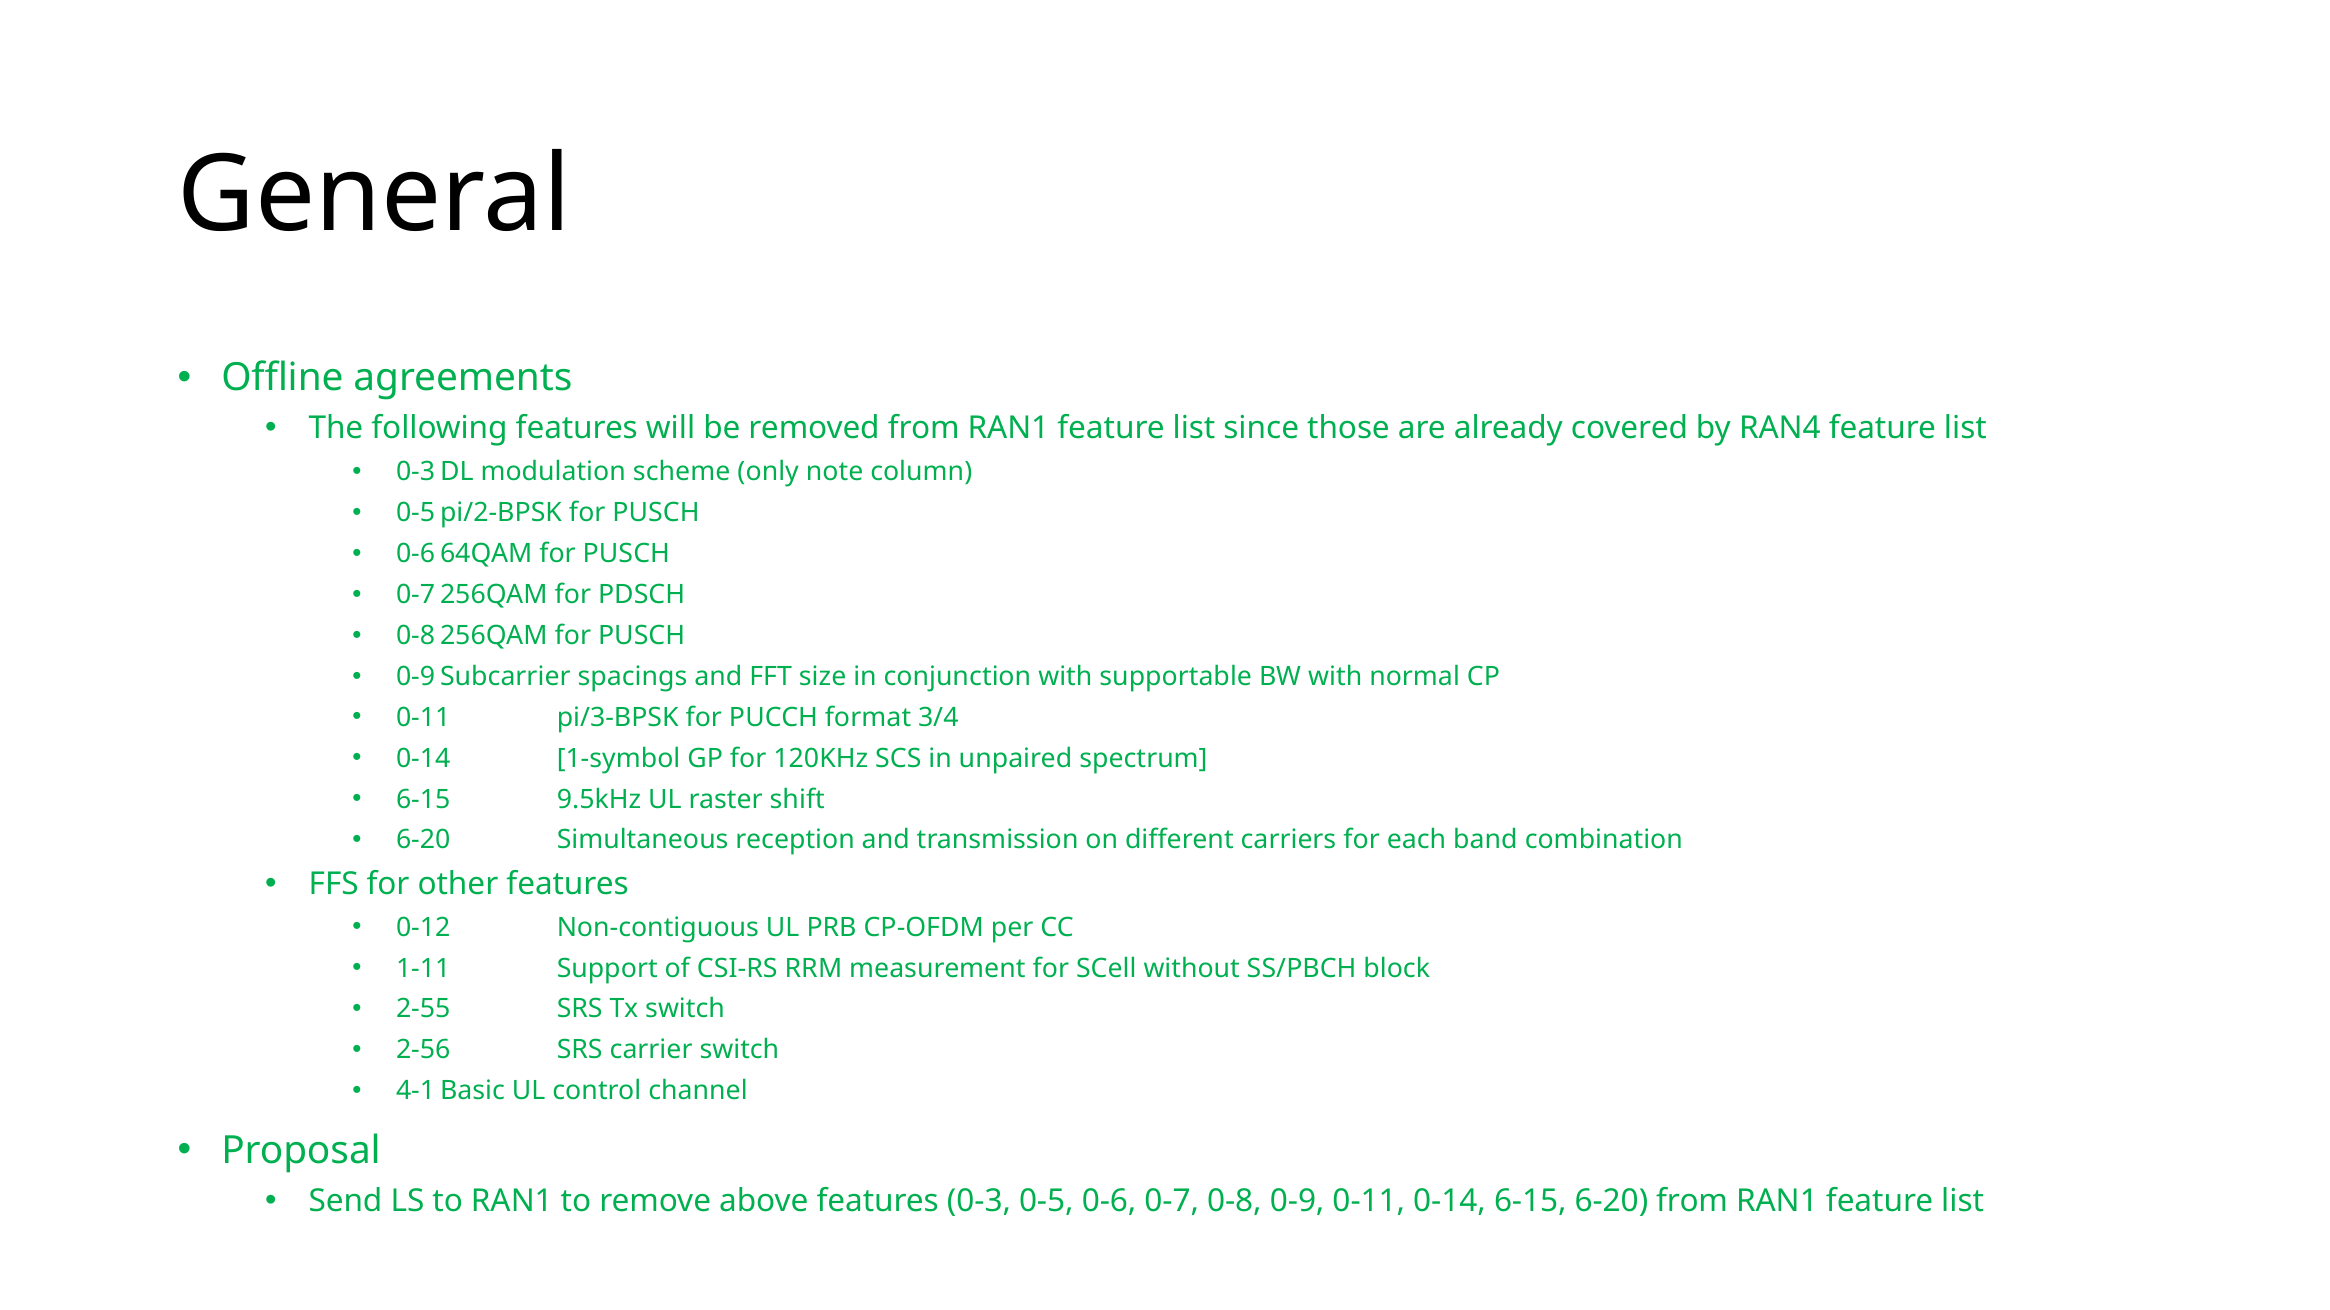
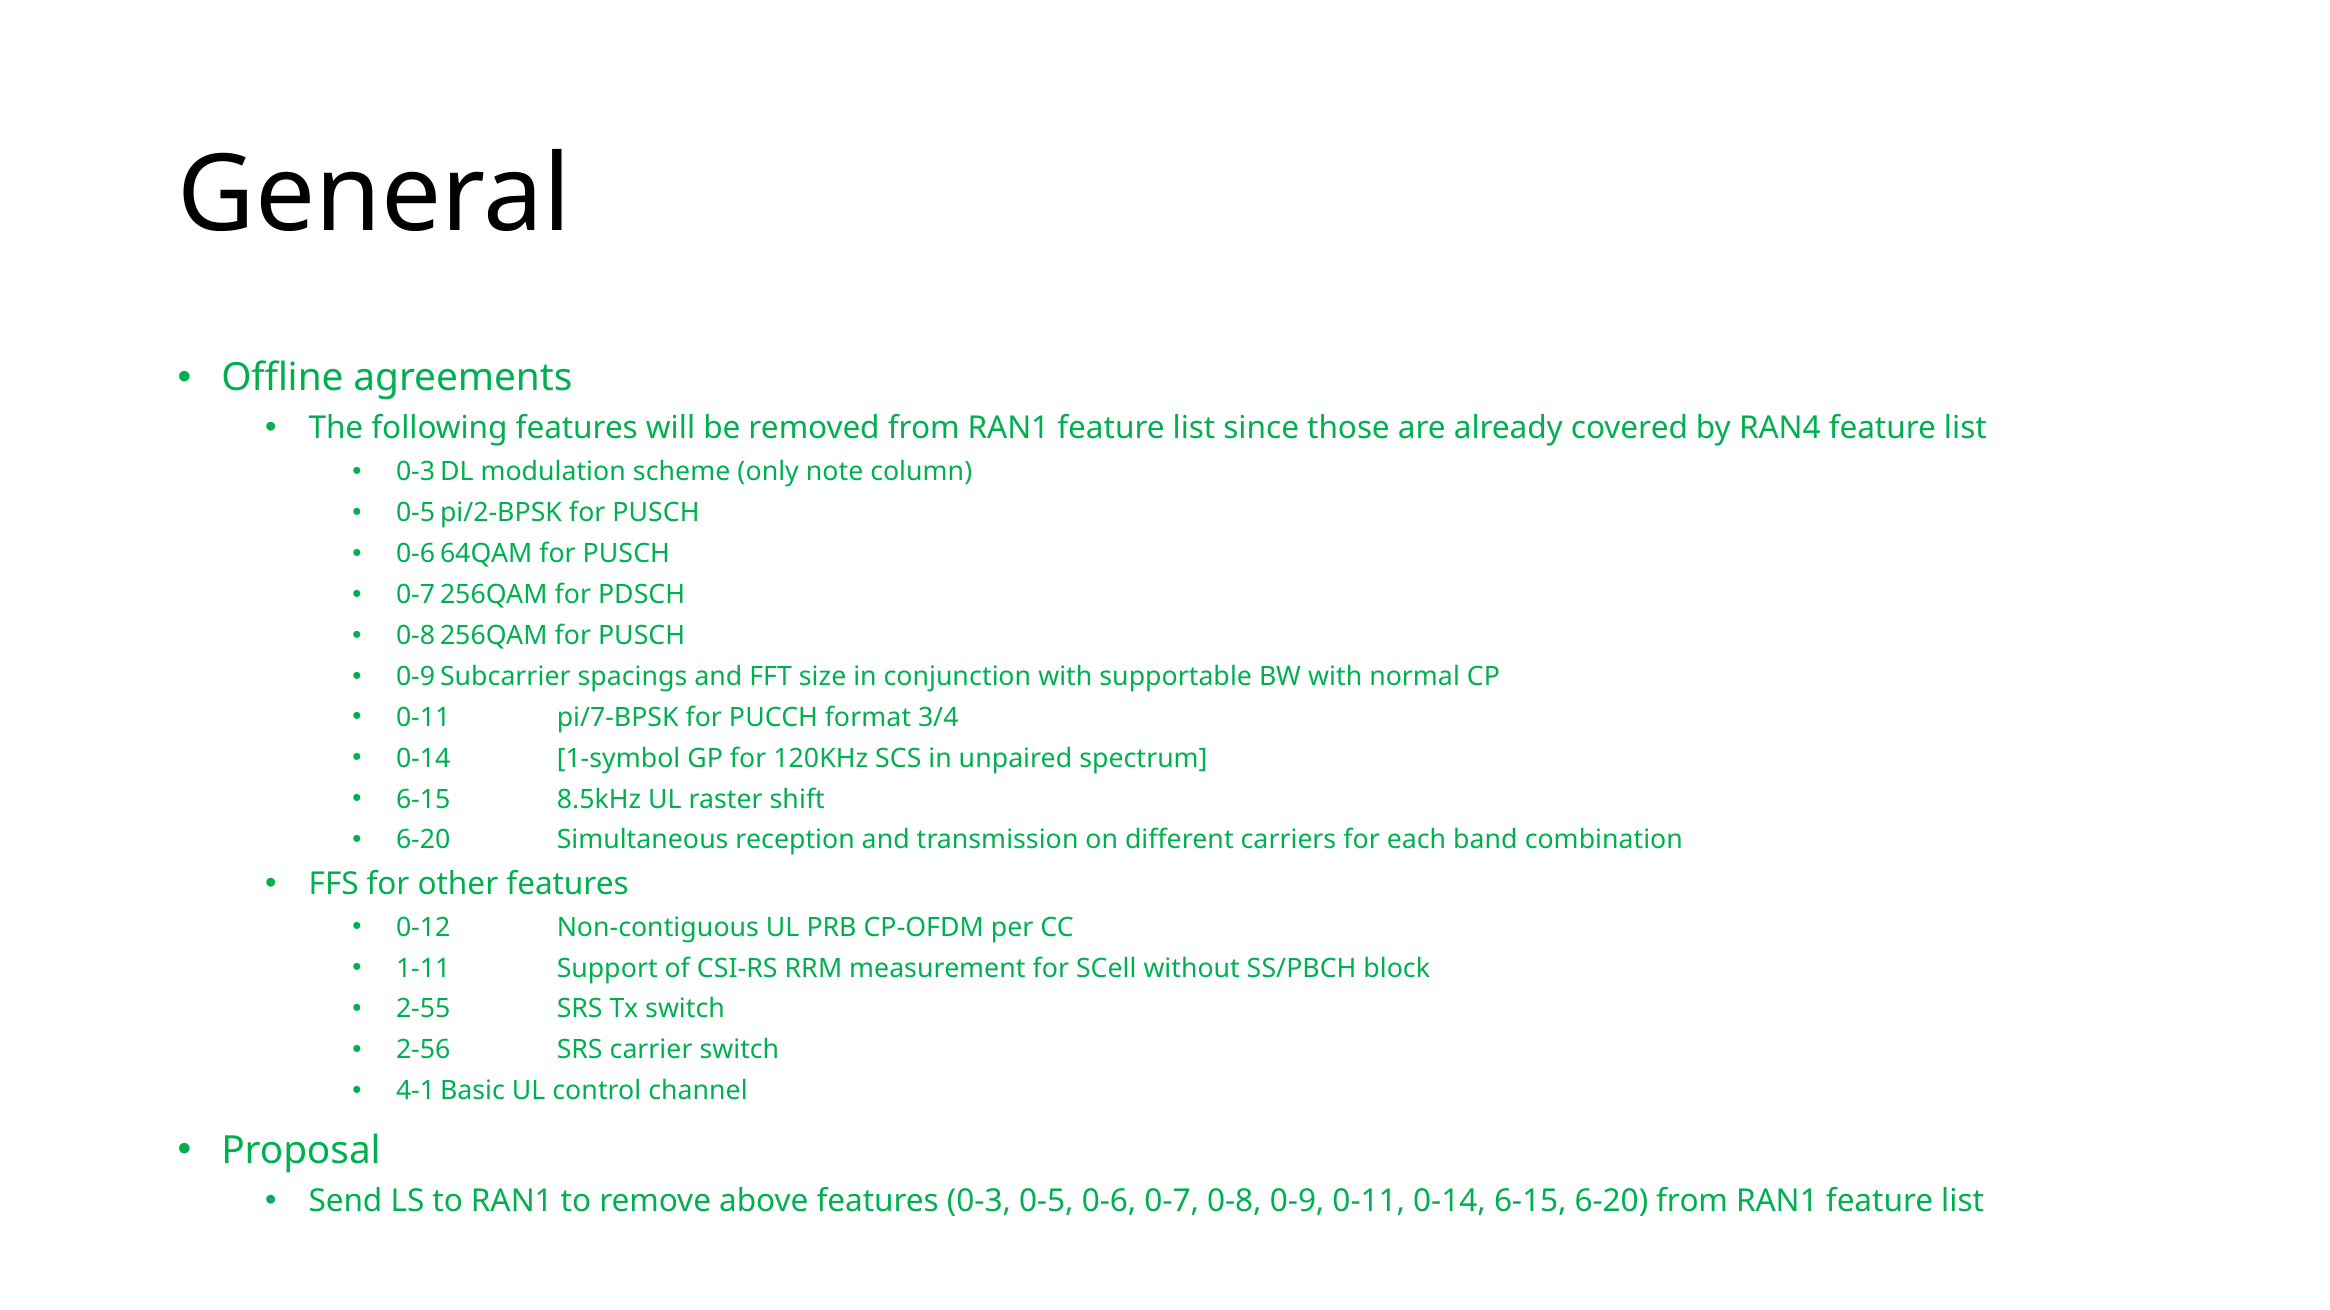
pi/3-BPSK: pi/3-BPSK -> pi/7-BPSK (618, 718)
9.5kHz: 9.5kHz -> 8.5kHz (599, 800)
